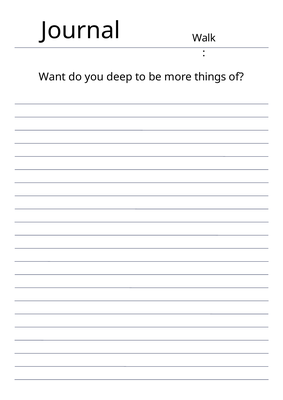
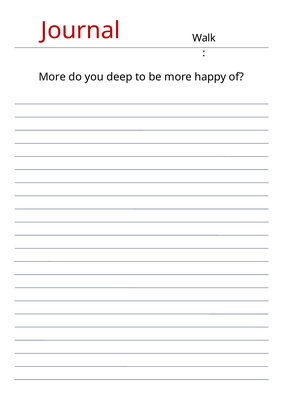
Journal colour: black -> red (81, 31)
Want: Want -> More (52, 77)
things: things -> happy (210, 77)
